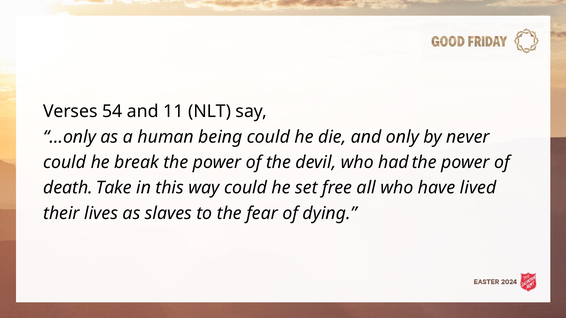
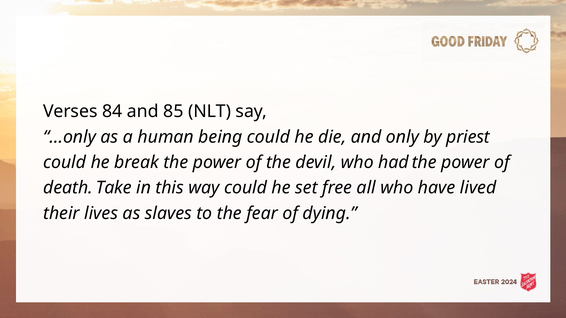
54: 54 -> 84 (112, 112)
11: 11 -> 85 (173, 112)
never: never -> priest (468, 137)
